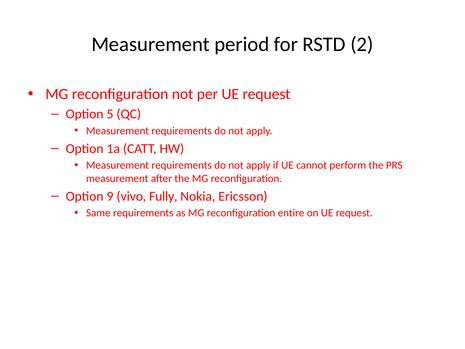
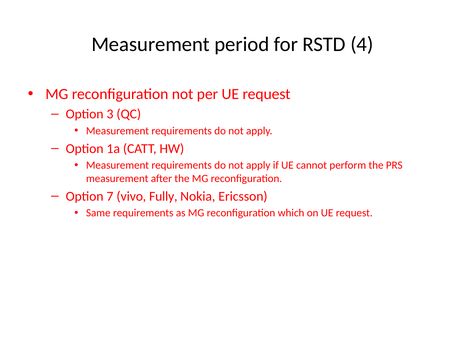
2: 2 -> 4 (362, 44)
5: 5 -> 3 (110, 114)
9: 9 -> 7 (110, 196)
entire: entire -> which (291, 213)
